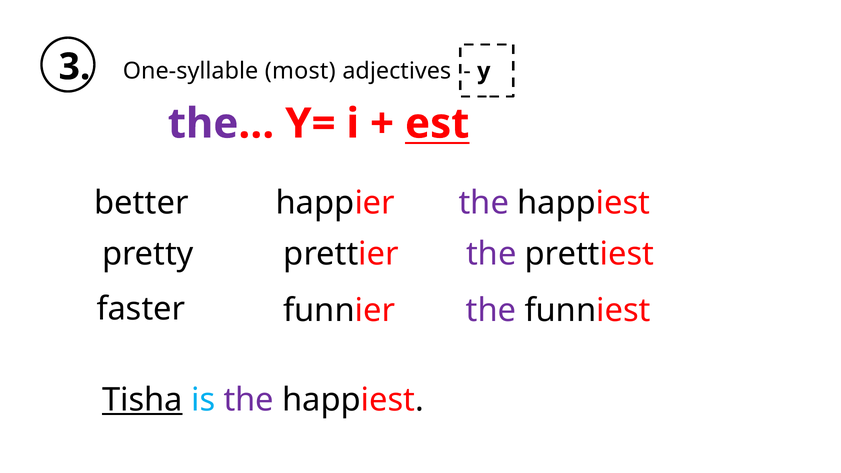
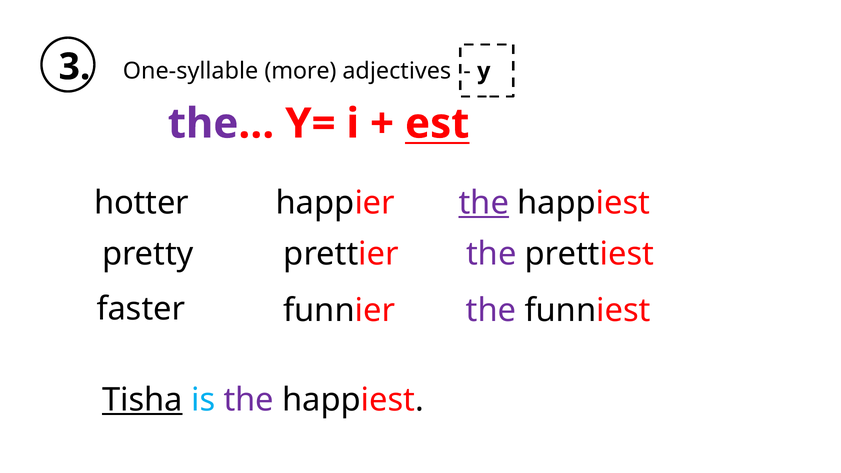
most: most -> more (300, 71)
better: better -> hotter (142, 203)
the underline: none -> present (484, 203)
